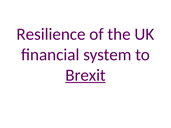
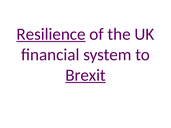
Resilience underline: none -> present (51, 34)
